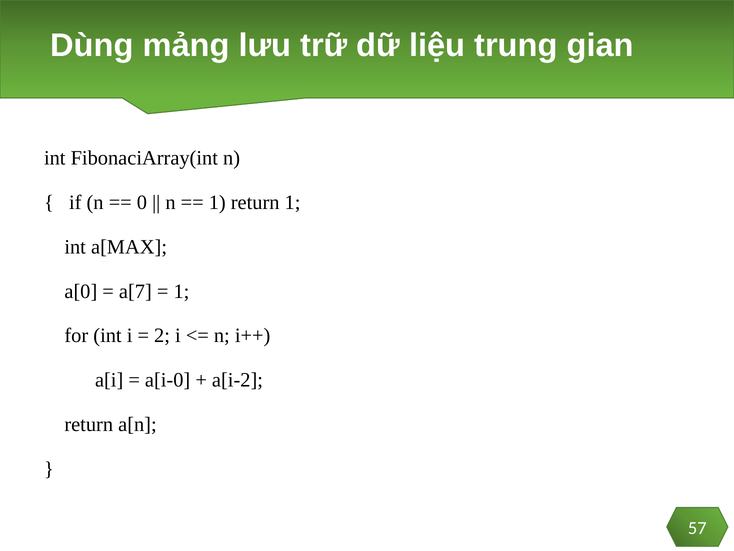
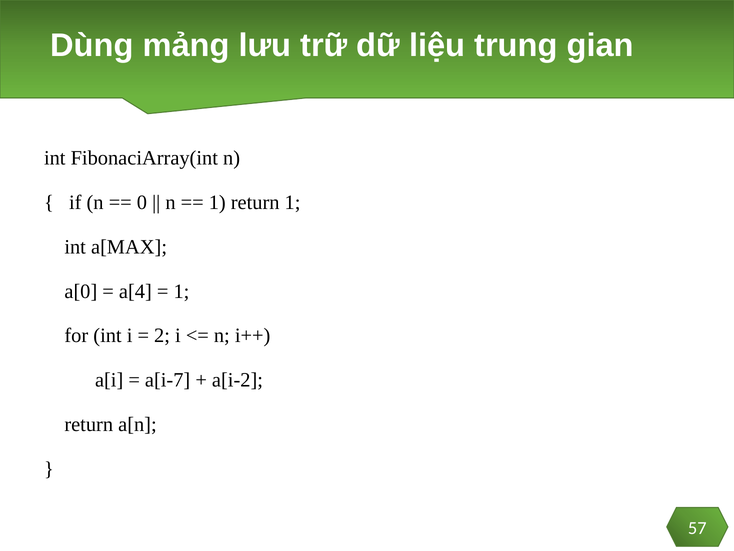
a[7: a[7 -> a[4 (135, 291)
a[i-0: a[i-0 -> a[i-7 (168, 380)
